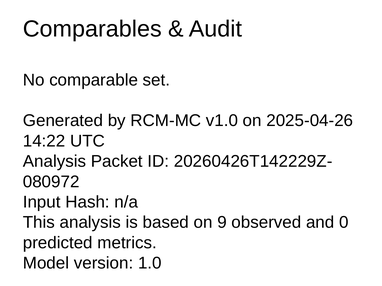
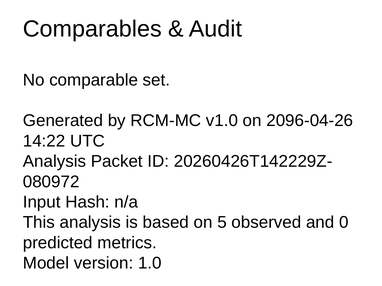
2025-04-26: 2025-04-26 -> 2096-04-26 (310, 121)
9: 9 -> 5 (222, 223)
